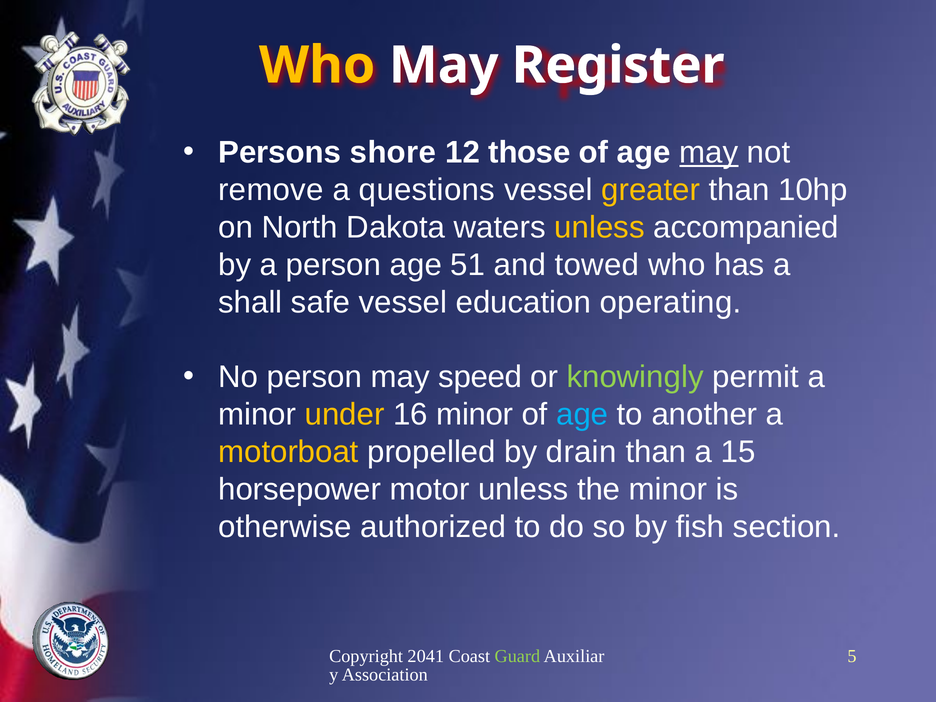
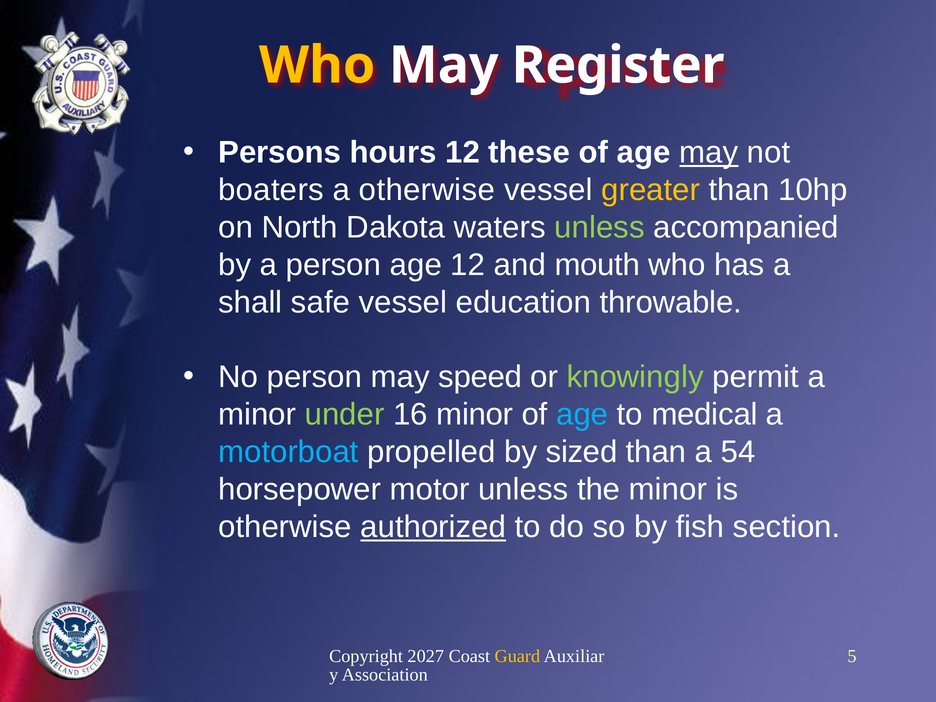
shore: shore -> hours (393, 153)
those: those -> these (529, 153)
remove: remove -> boaters (271, 190)
a questions: questions -> otherwise (427, 190)
unless colour: yellow -> light green (600, 227)
age 51: 51 -> 12 (468, 265)
towed: towed -> mouth (597, 265)
operating: operating -> throwable (671, 302)
under colour: yellow -> light green (345, 415)
another: another -> medical (705, 415)
motorboat colour: yellow -> light blue (288, 452)
drain: drain -> sized (582, 452)
15: 15 -> 54 (738, 452)
authorized underline: none -> present (433, 527)
2041: 2041 -> 2027 (426, 656)
Guard colour: light green -> yellow (517, 656)
